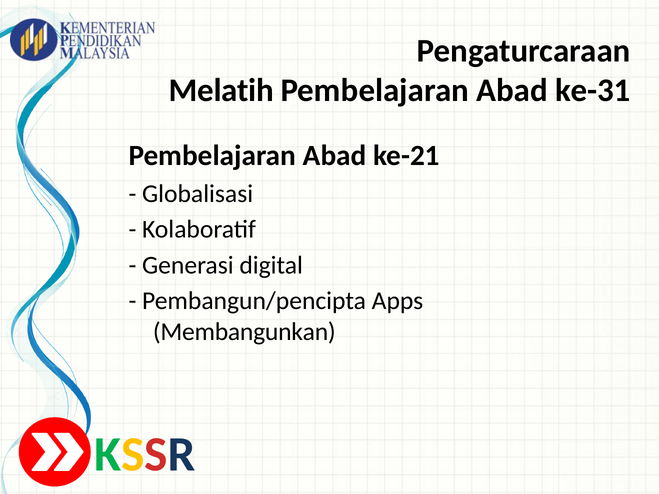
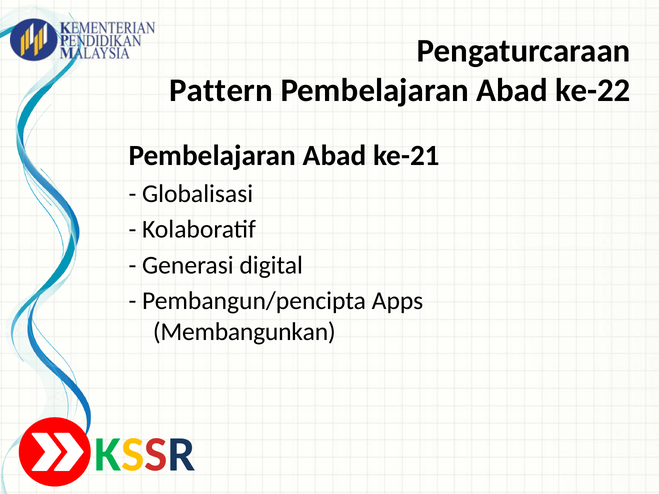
Melatih: Melatih -> Pattern (221, 91)
ke-31: ke-31 -> ke-22 (593, 91)
